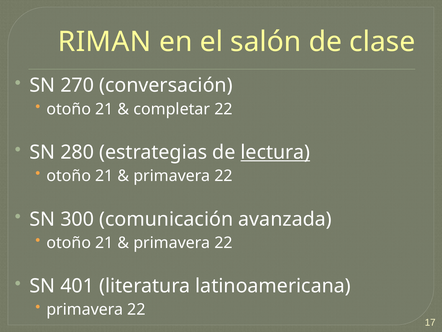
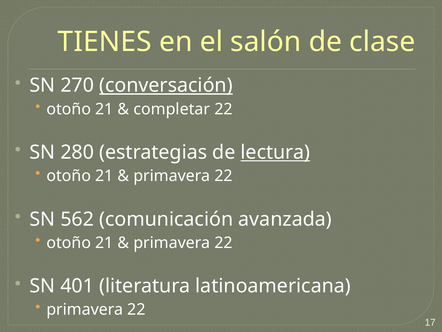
RIMAN: RIMAN -> TIENES (105, 42)
conversación underline: none -> present (166, 85)
300: 300 -> 562 (77, 219)
